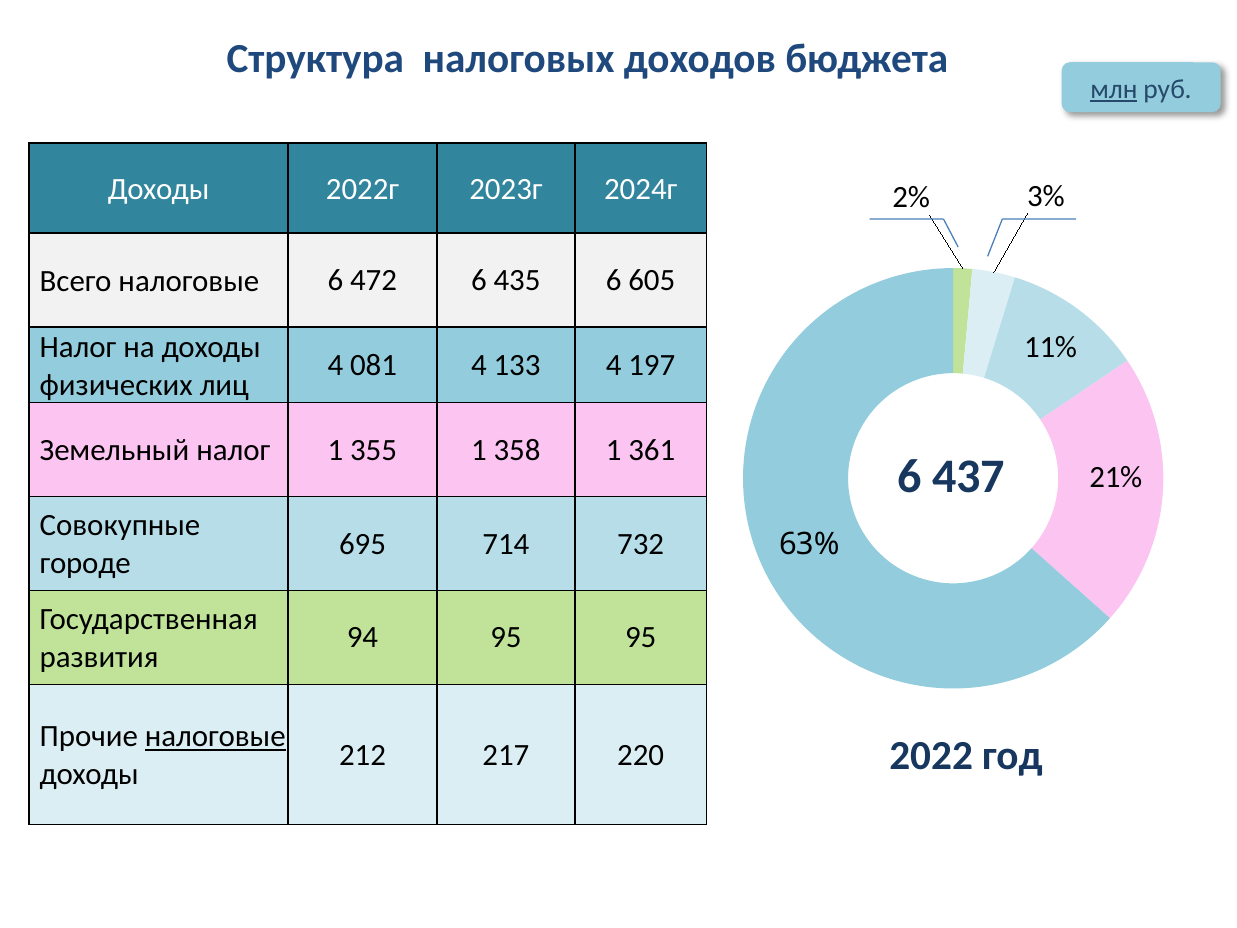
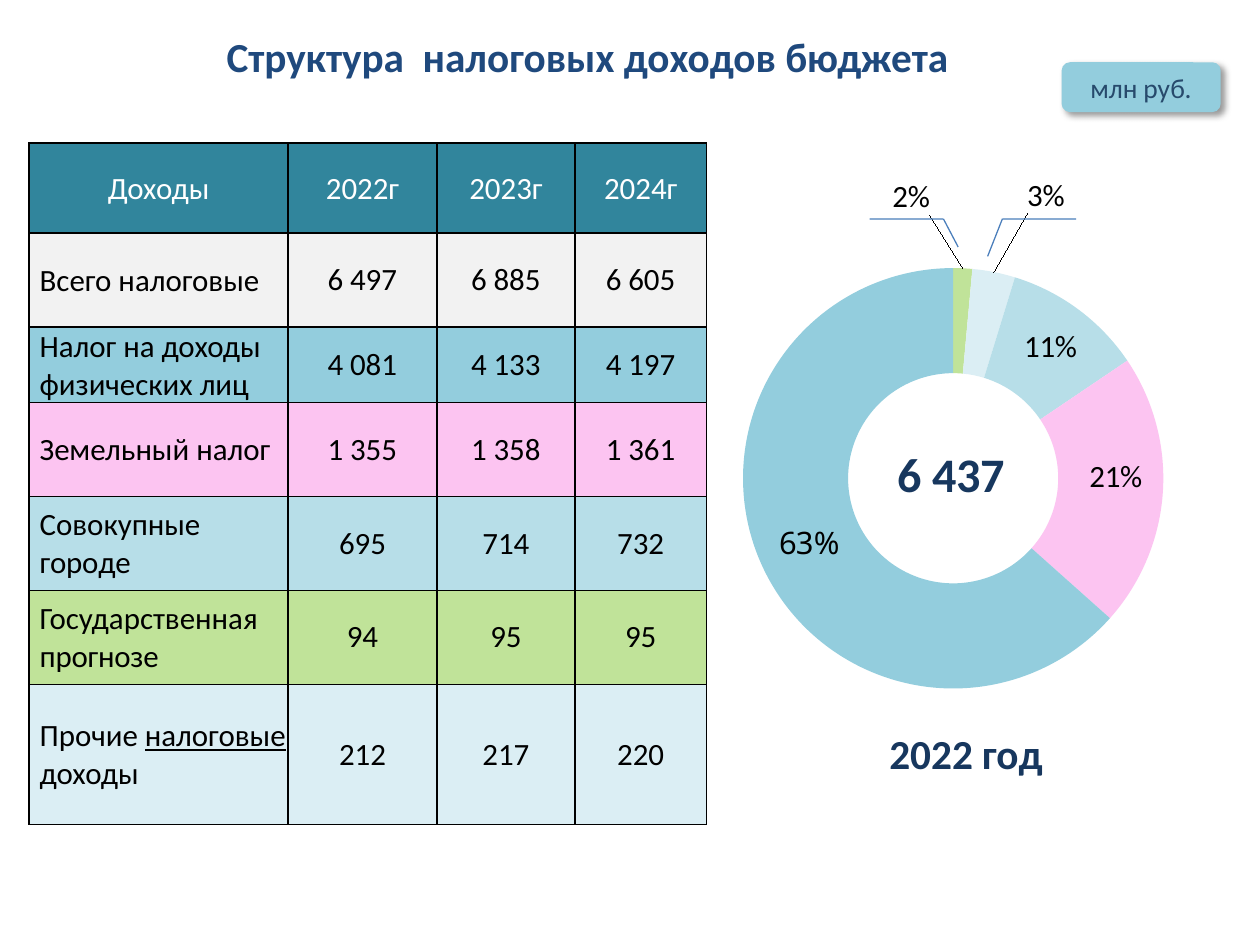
млн underline: present -> none (1114, 89)
472: 472 -> 497 (374, 280)
435: 435 -> 885 (517, 280)
развития: развития -> прогнозе (99, 657)
